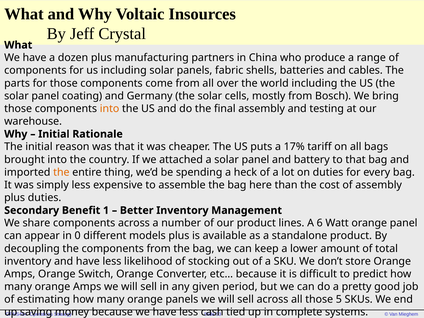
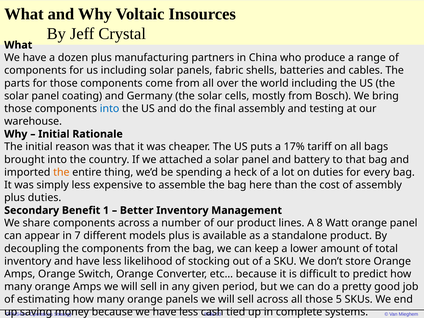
into colour: orange -> blue (110, 109)
6: 6 -> 8 (320, 223)
0: 0 -> 7 (78, 236)
